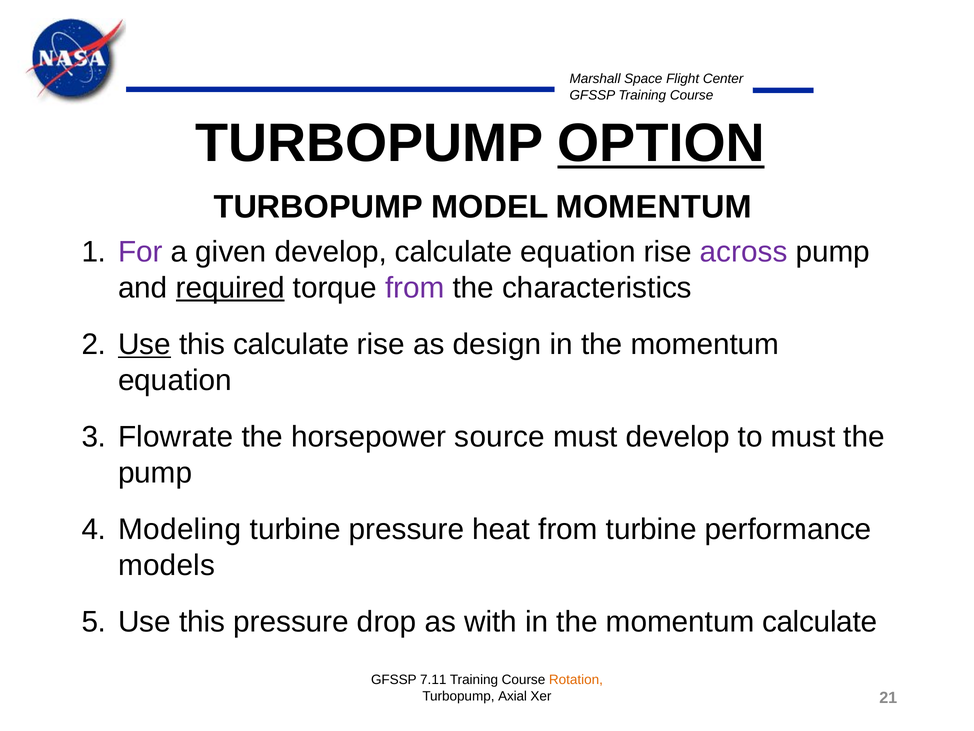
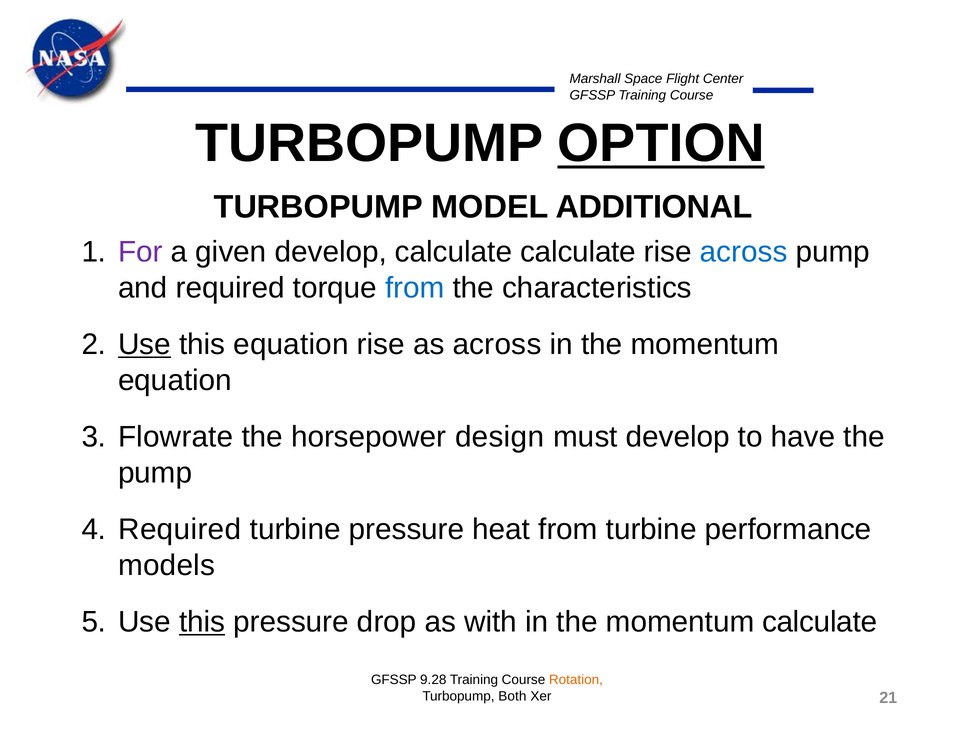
MODEL MOMENTUM: MOMENTUM -> ADDITIONAL (654, 207)
calculate equation: equation -> calculate (578, 252)
across colour: purple -> blue (744, 252)
required underline: present -> none (230, 287)
from colour: purple -> blue (415, 287)
this calculate: calculate -> equation (291, 344)
as design: design -> across (497, 344)
source: source -> design (500, 437)
to must: must -> have (803, 437)
4 Modeling: Modeling -> Required (180, 529)
this underline: none -> present (202, 622)
7.11: 7.11 -> 9.28 (433, 680)
Axial: Axial -> Both (512, 696)
